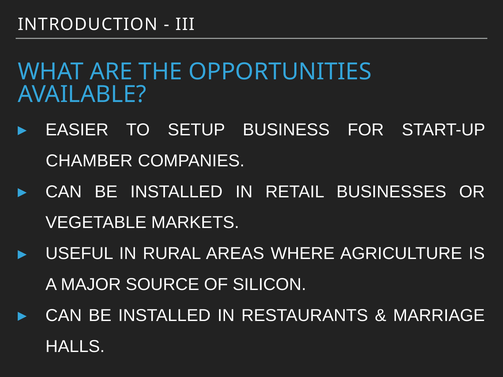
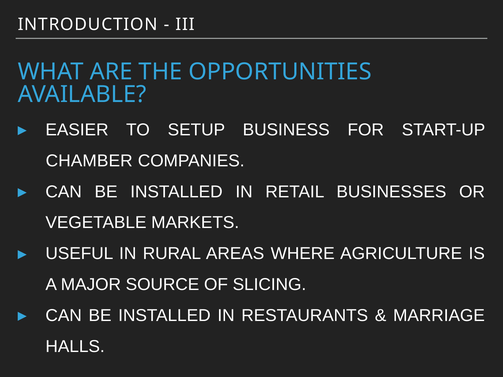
SILICON: SILICON -> SLICING (269, 285)
